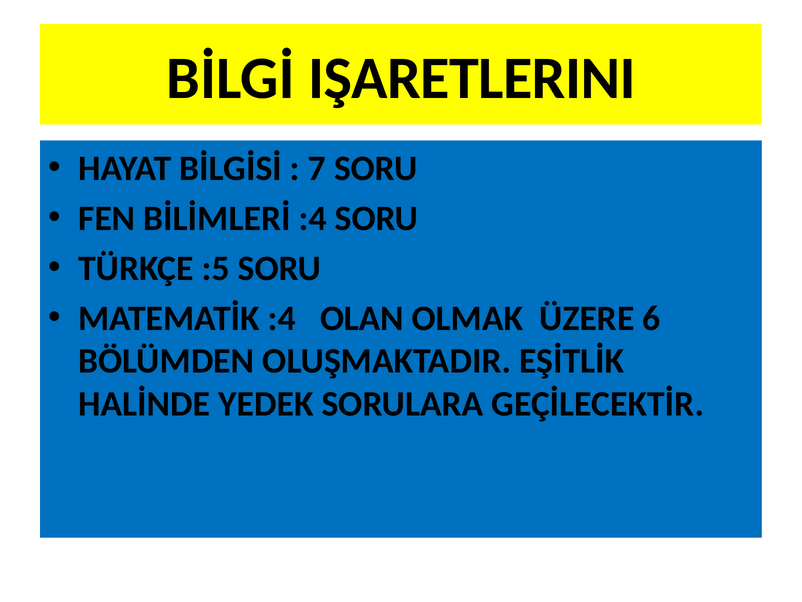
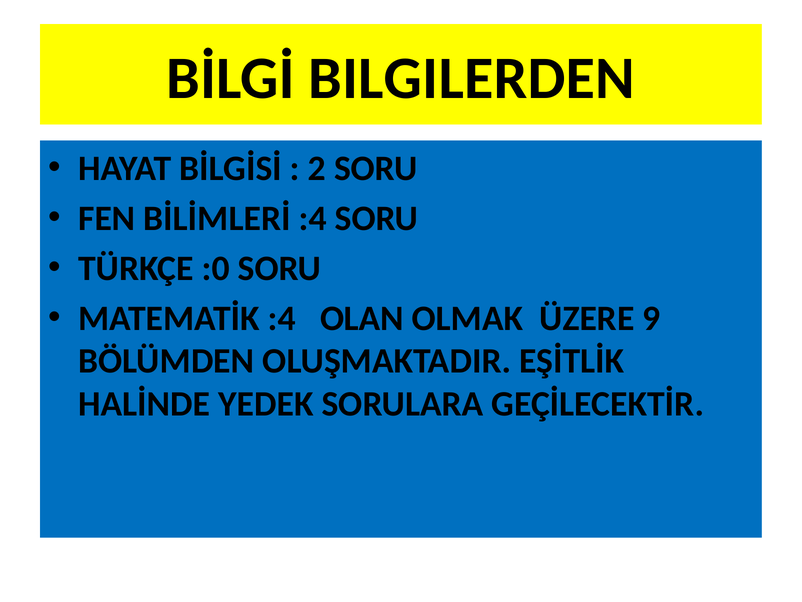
IŞARETLERINI: IŞARETLERINI -> BILGILERDEN (472, 78)
7: 7 -> 2 (317, 168)
:5: :5 -> :0 (216, 268)
6: 6 -> 9 (651, 318)
